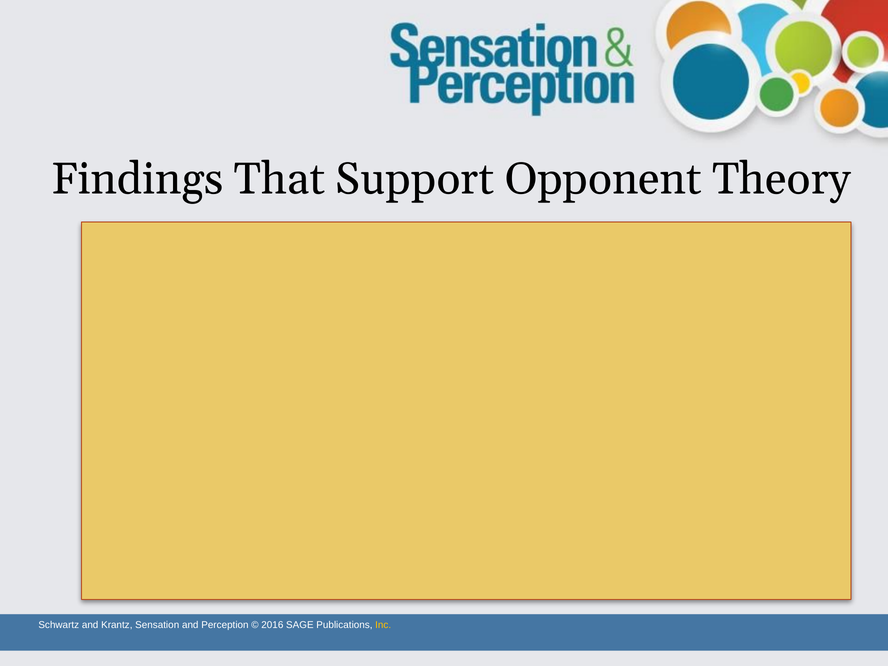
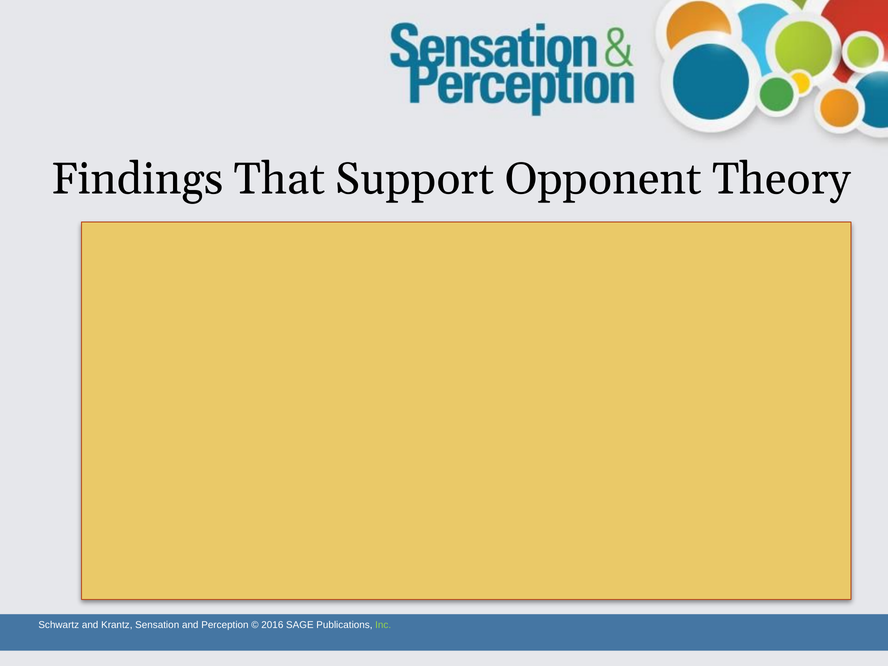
Inc colour: yellow -> light green (383, 625)
